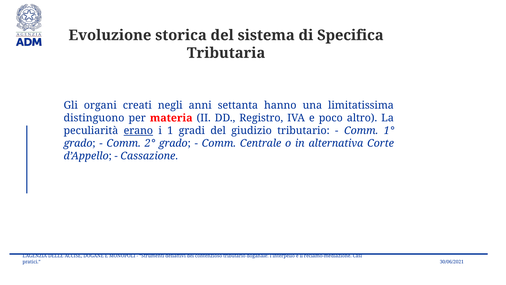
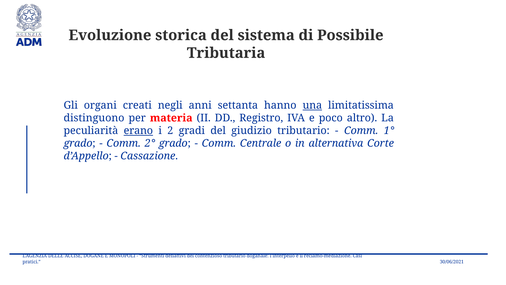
Specifica: Specifica -> Possibile (350, 35)
una underline: none -> present (312, 105)
1: 1 -> 2 (170, 131)
